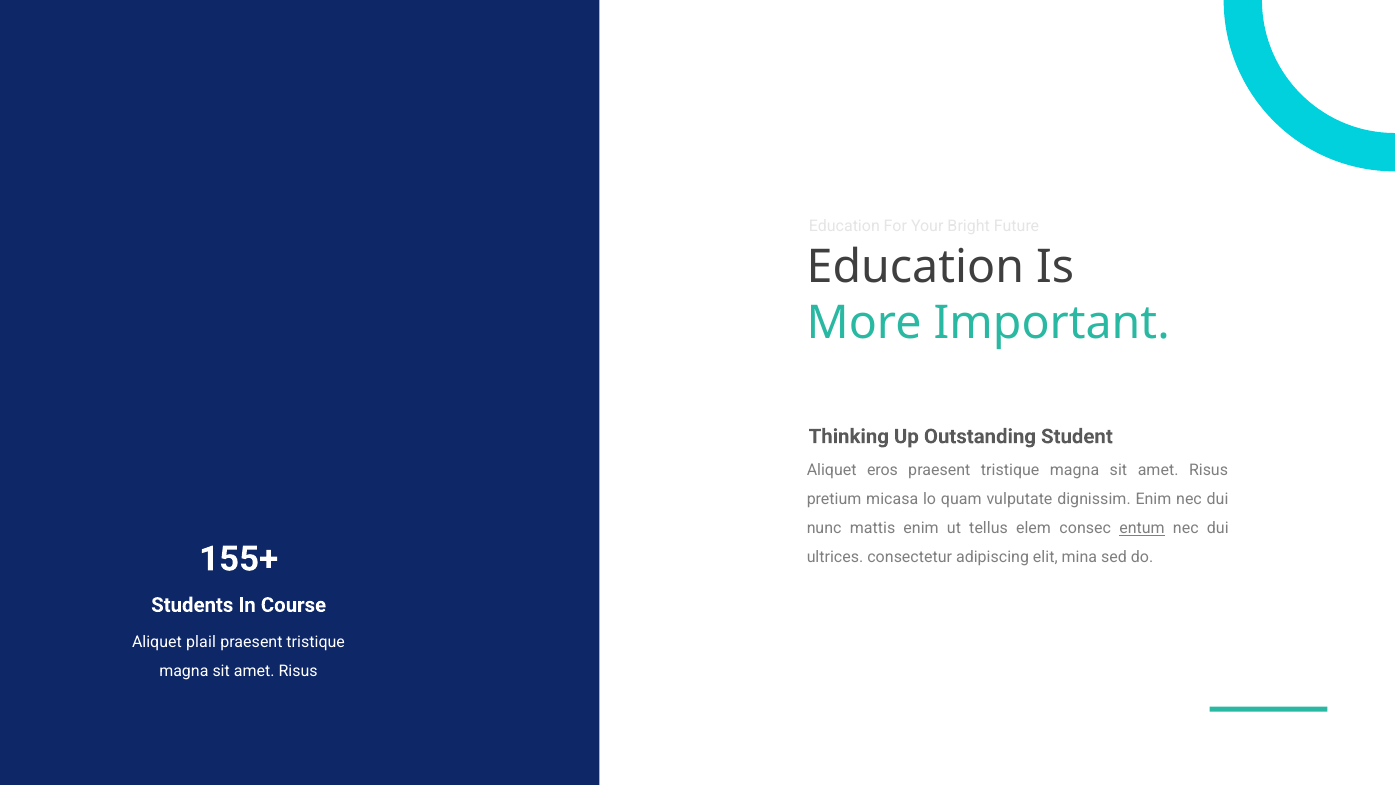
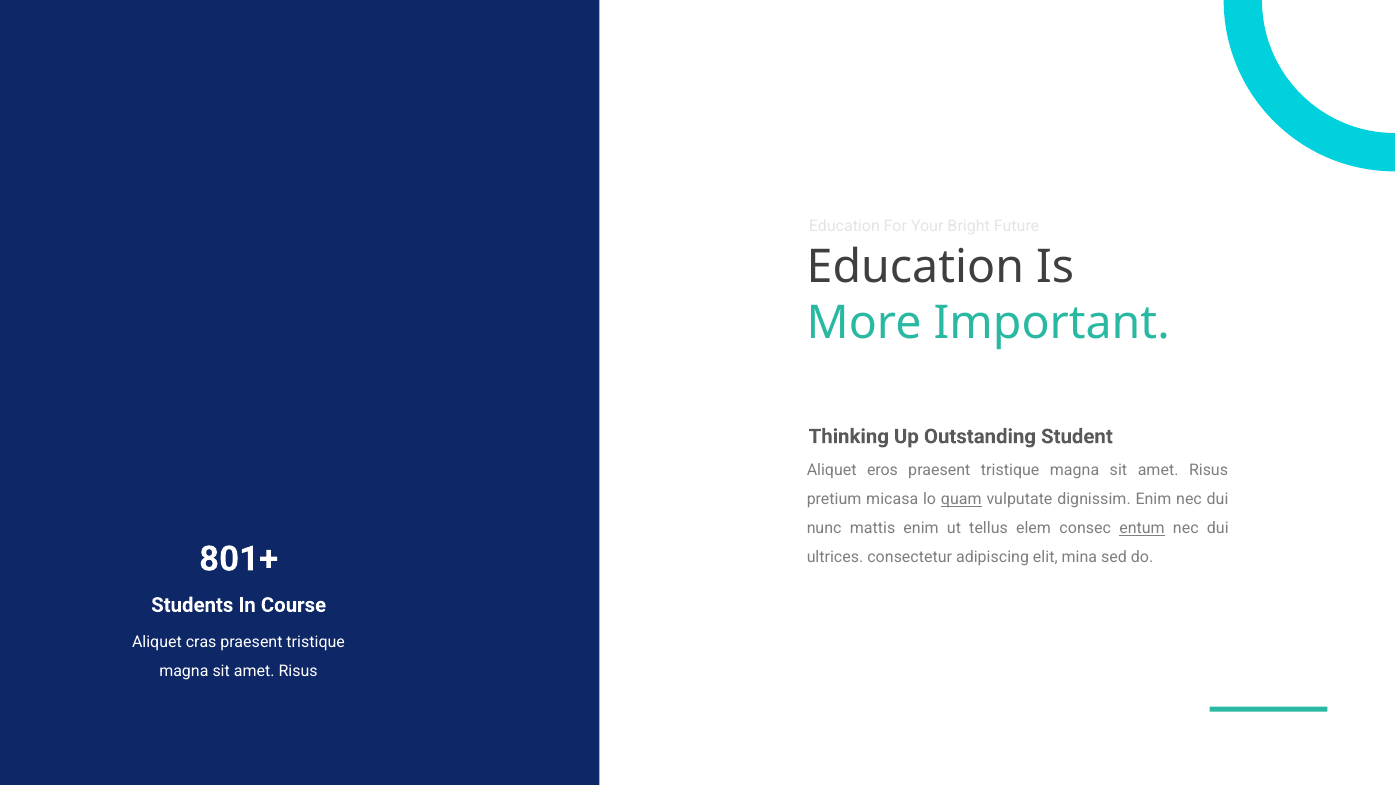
quam underline: none -> present (961, 499)
155+: 155+ -> 801+ (239, 559)
plail: plail -> cras (201, 642)
